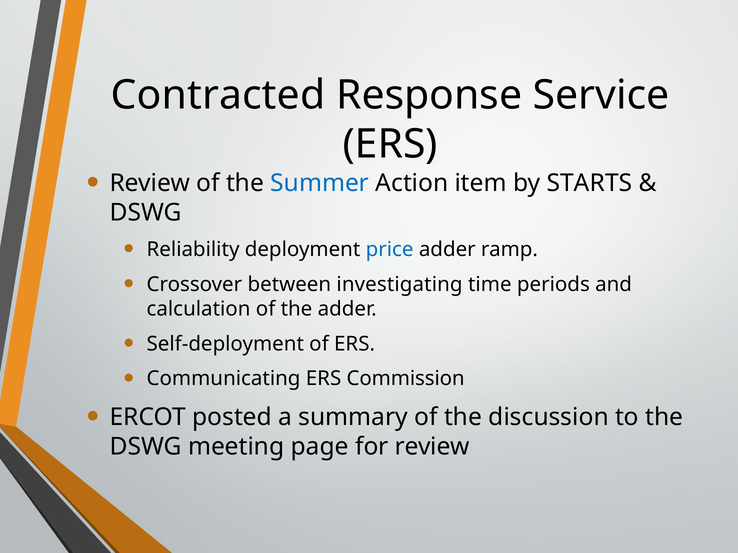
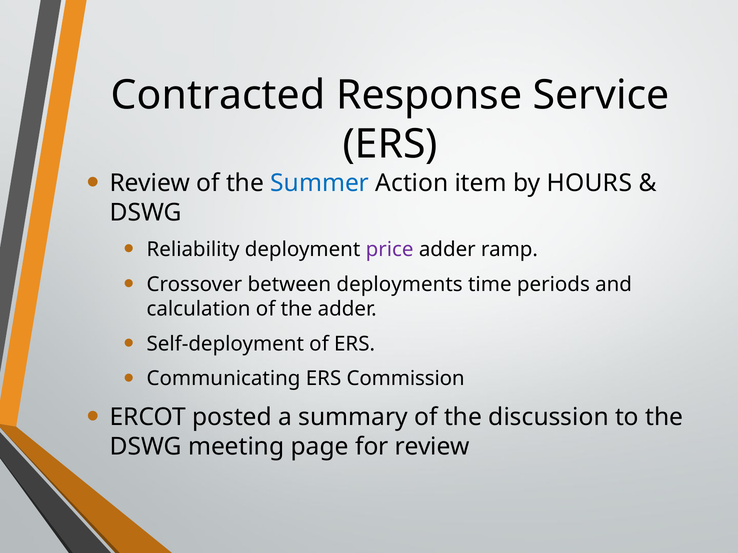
STARTS: STARTS -> HOURS (589, 183)
price colour: blue -> purple (390, 250)
investigating: investigating -> deployments (400, 285)
